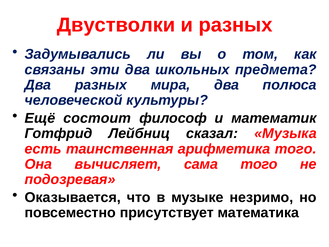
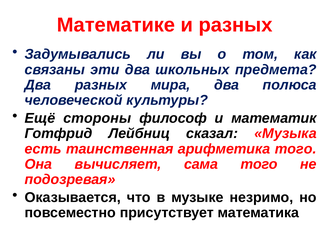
Двустволки: Двустволки -> Математике (116, 25)
состоит: состоит -> стороны (97, 118)
